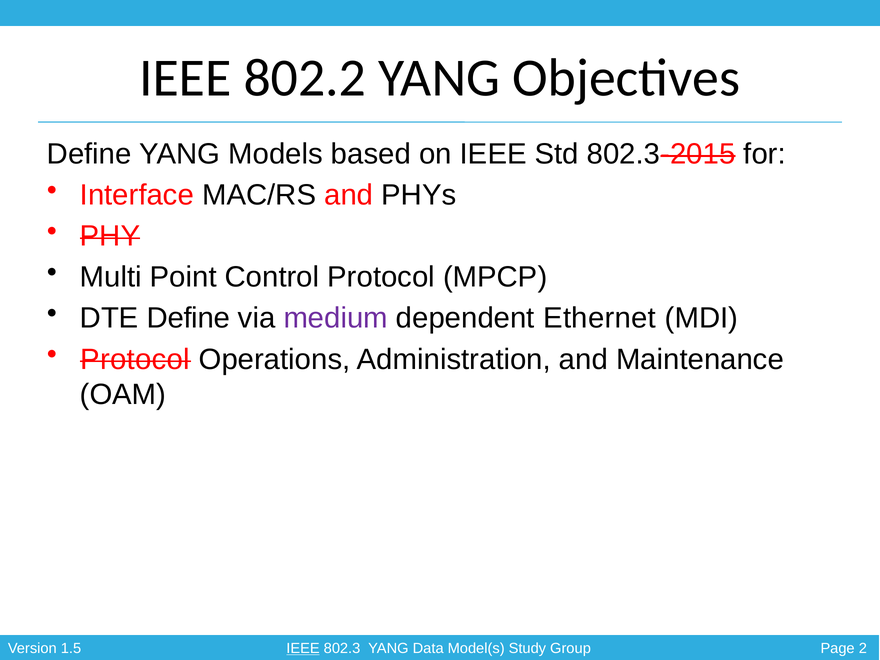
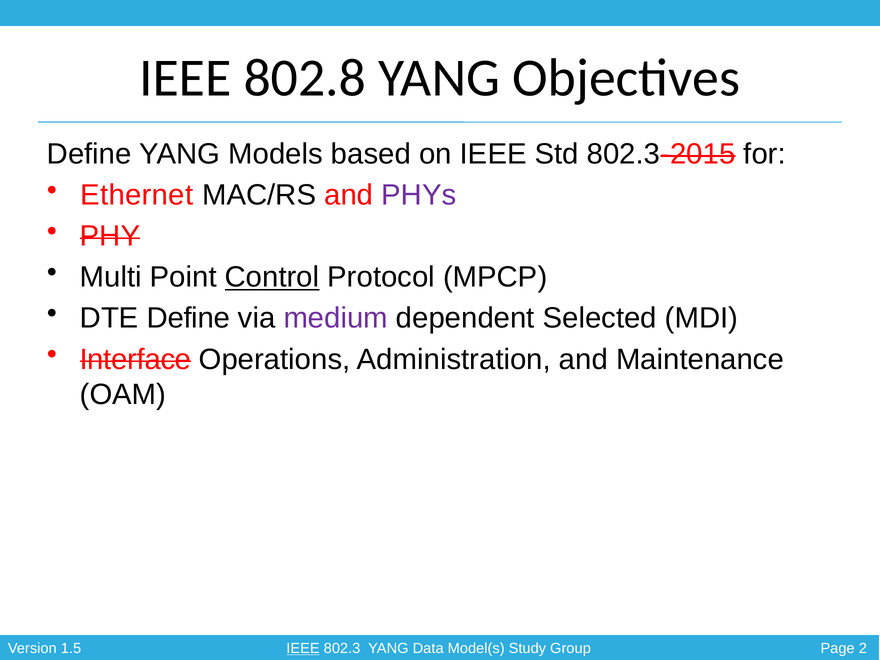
802.2: 802.2 -> 802.8 (305, 78)
Interface: Interface -> Ethernet (137, 195)
PHYs colour: black -> purple (419, 195)
Control underline: none -> present (272, 277)
Ethernet: Ethernet -> Selected (600, 318)
Protocol: Protocol -> Interface (135, 359)
